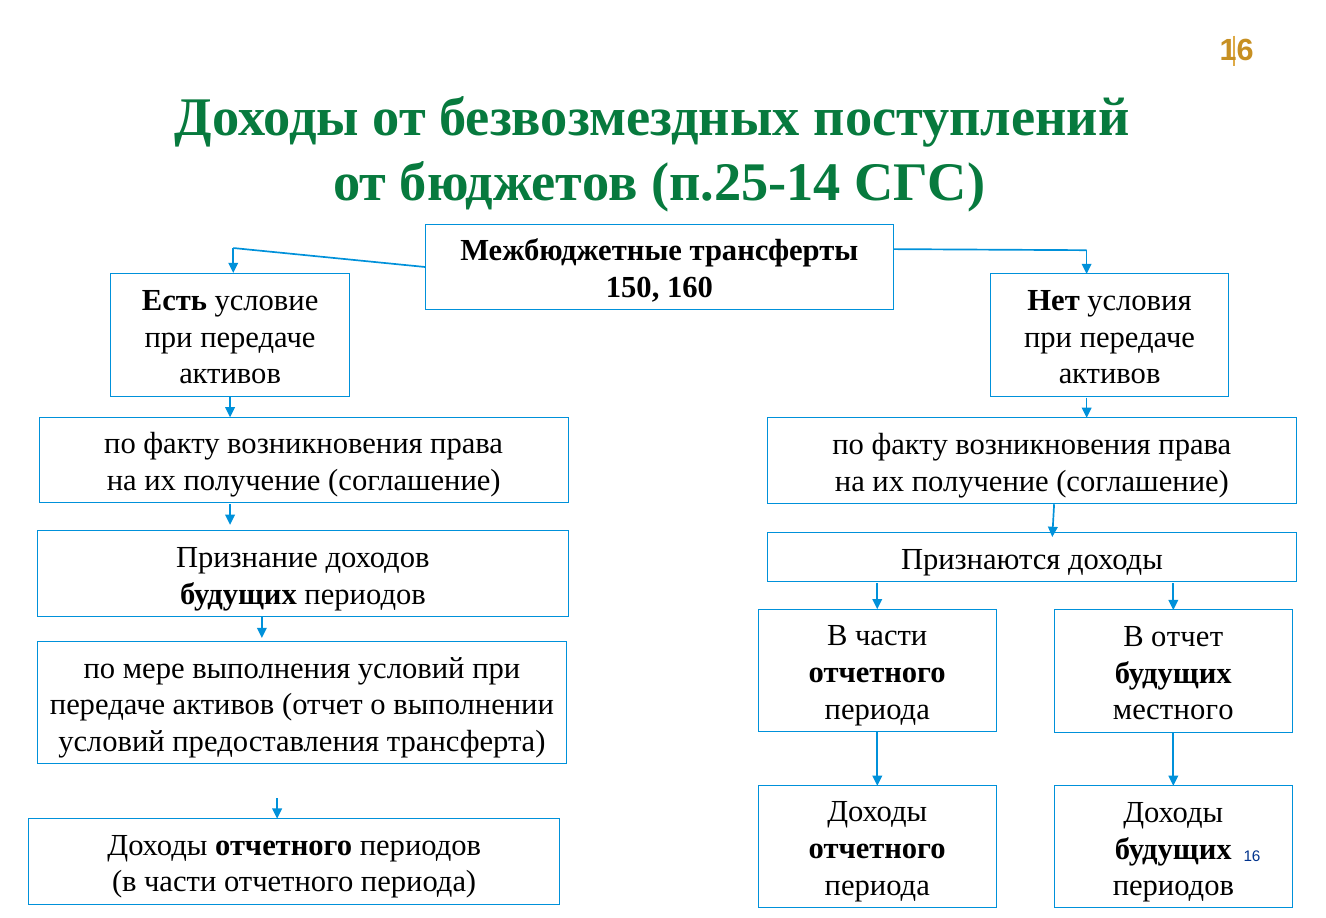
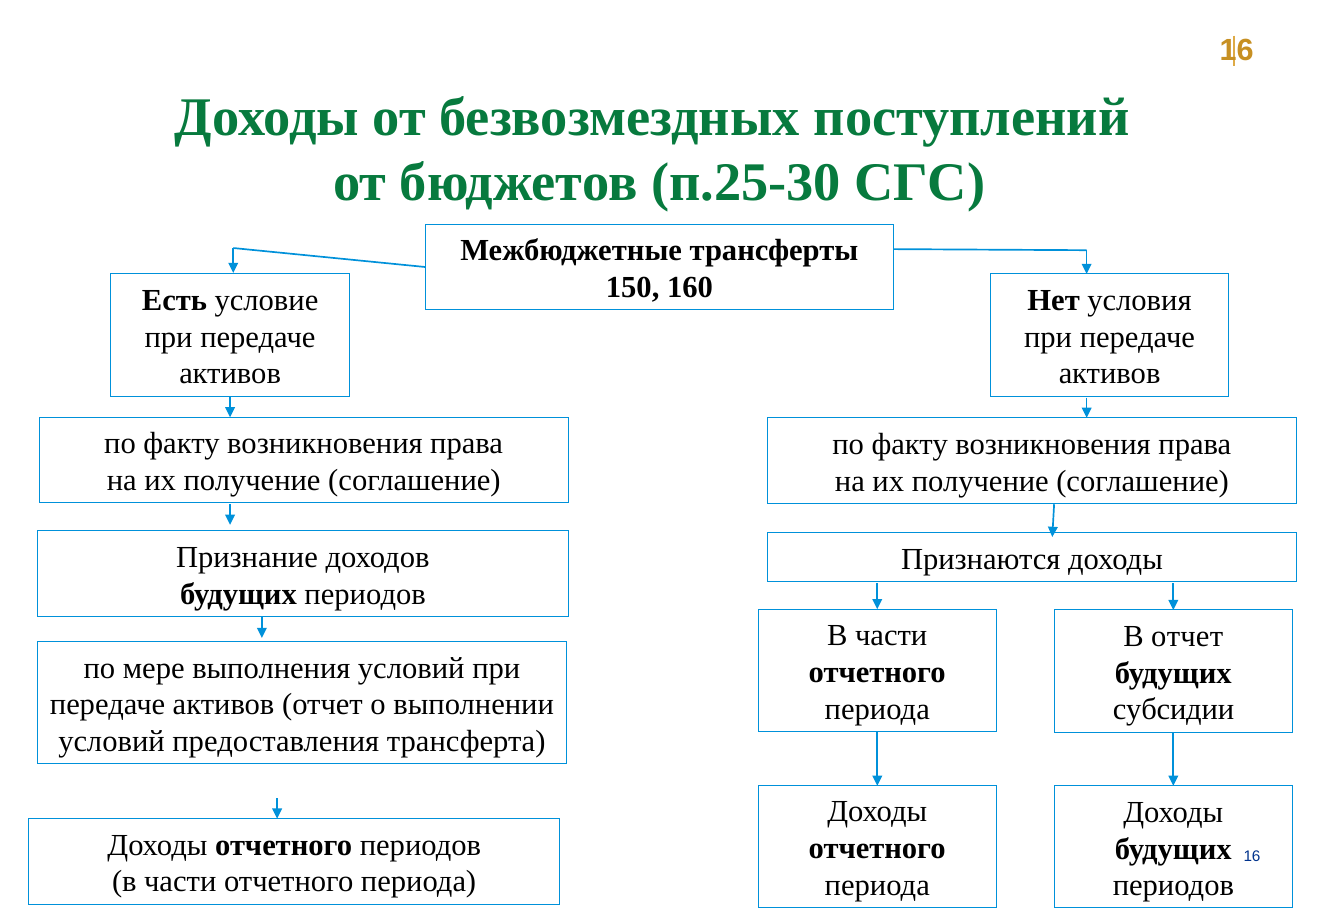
п.25-14: п.25-14 -> п.25-30 (746, 183)
местного: местного -> субсидии (1173, 710)
